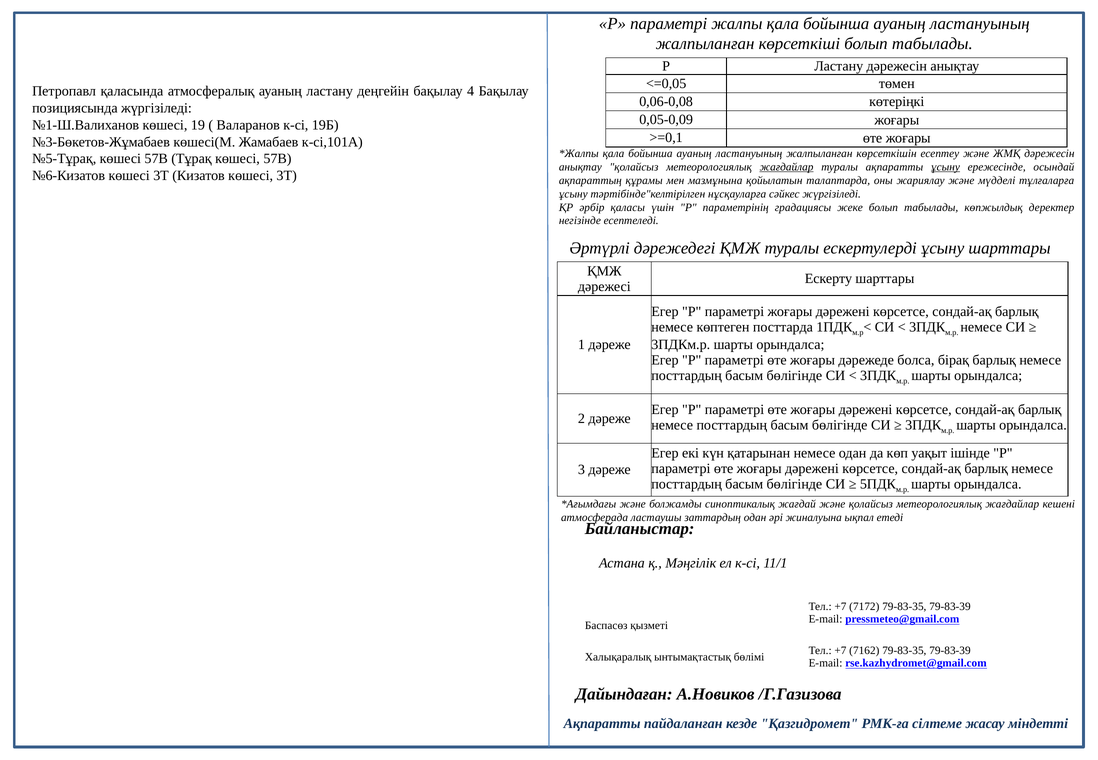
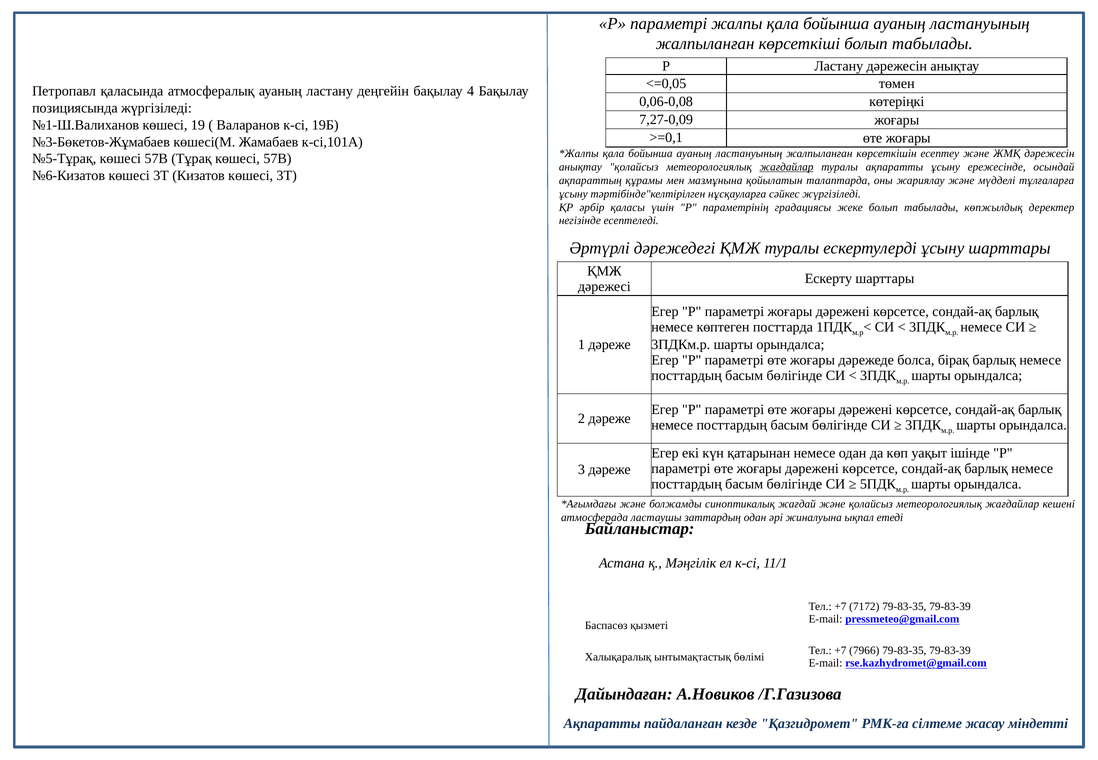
0,05-0,09: 0,05-0,09 -> 7,27-0,09 (666, 120)
ұсыну underline: present -> none (945, 167)
7162: 7162 -> 7966 (864, 651)
